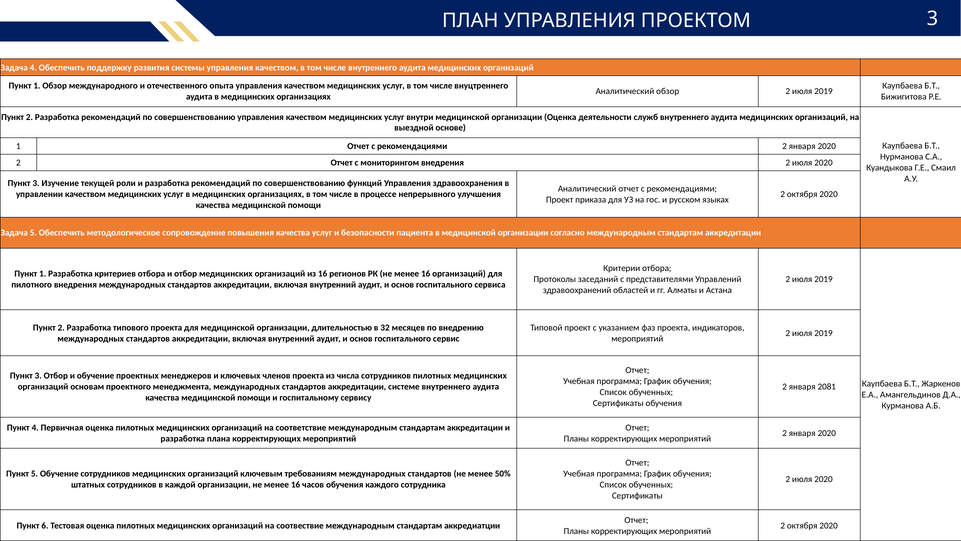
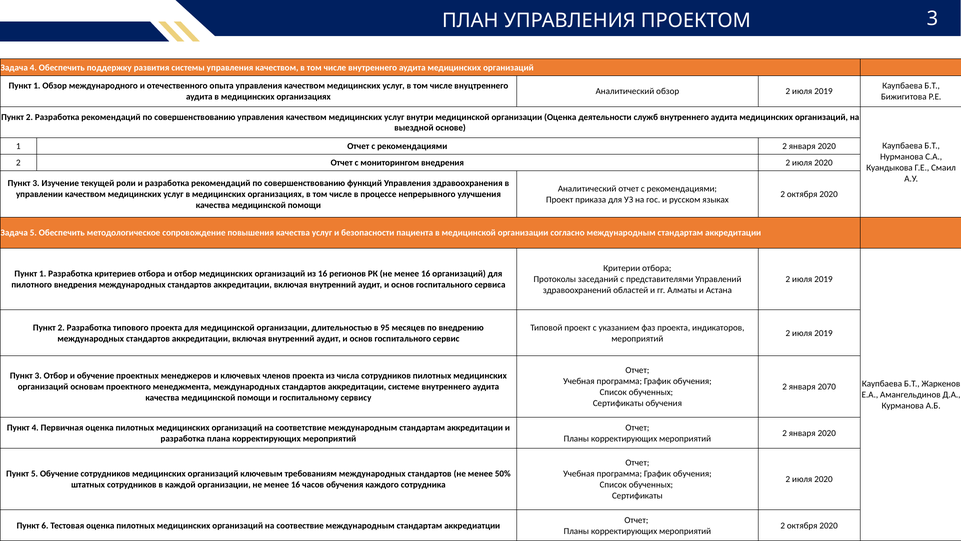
32: 32 -> 95 (385, 327)
2081: 2081 -> 2070 (827, 387)
